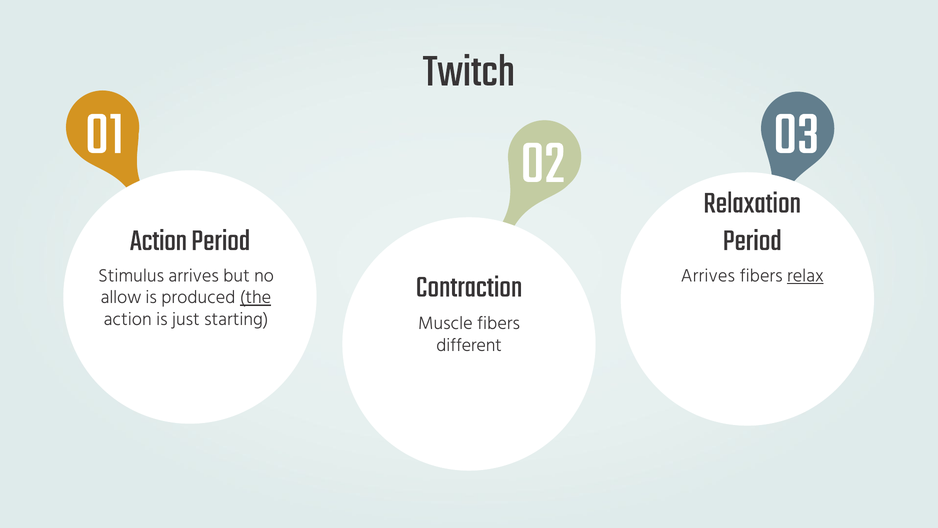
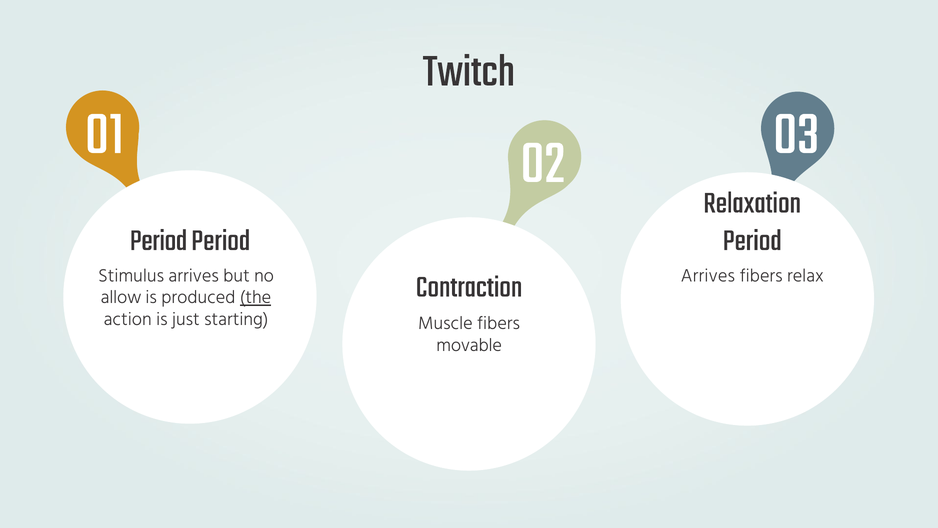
Action: Action -> Period (158, 240)
relax underline: present -> none (805, 275)
different: different -> movable (469, 345)
